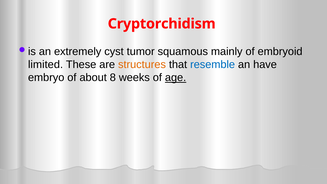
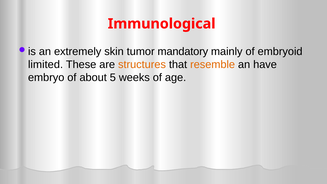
Cryptorchidism: Cryptorchidism -> Immunological (162, 24)
cyst: cyst -> skin (114, 51)
squamous: squamous -> mandatory (183, 51)
resemble colour: blue -> orange (213, 65)
8: 8 -> 5 (113, 78)
age underline: present -> none (176, 78)
